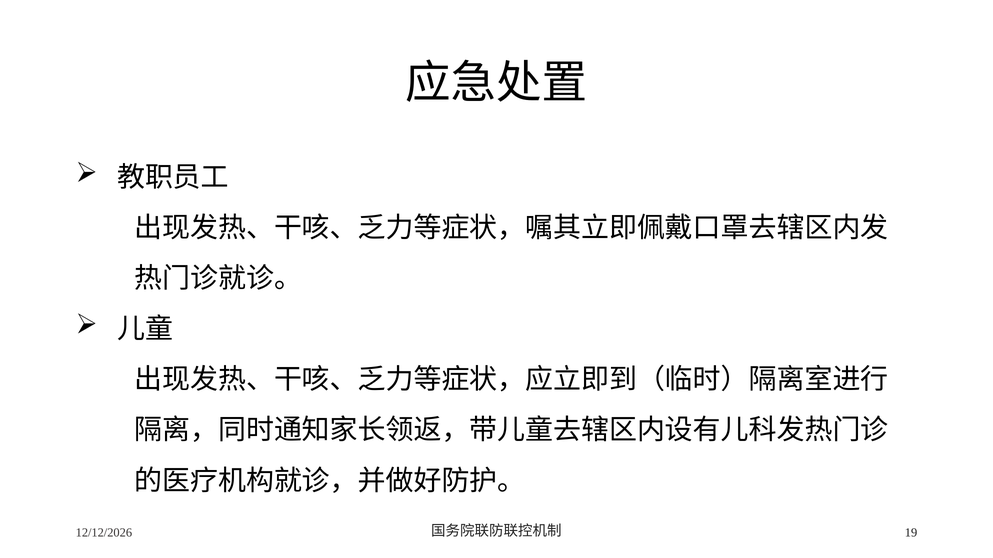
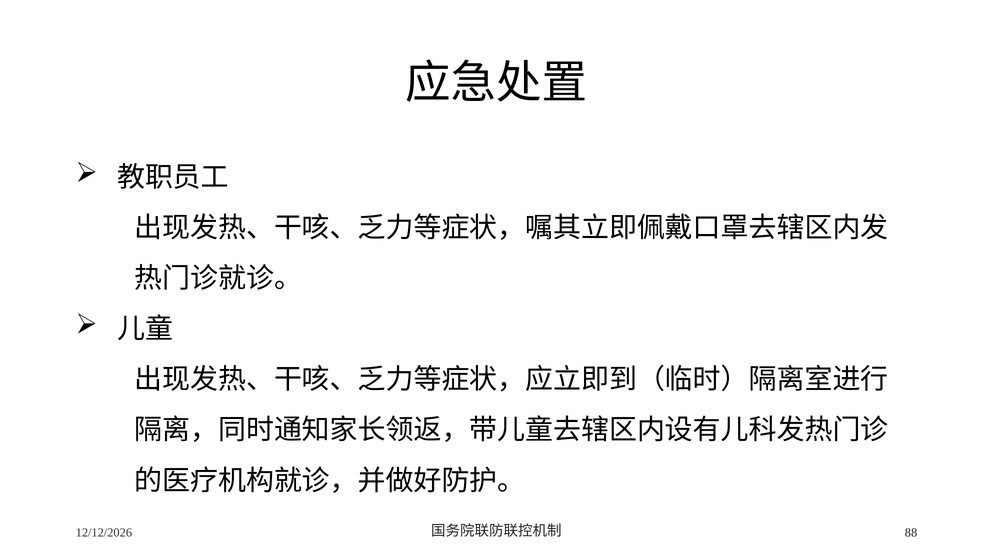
19: 19 -> 88 (911, 533)
